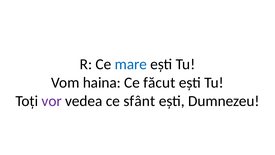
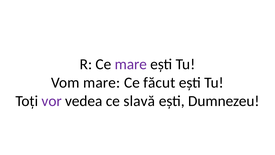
mare colour: blue -> purple (131, 64)
Vom haina: haina -> mare (102, 83)
sfânt: sfânt -> slavă (139, 101)
